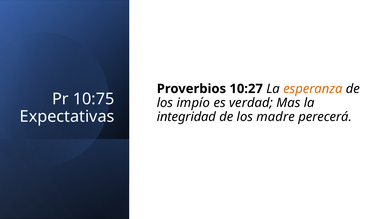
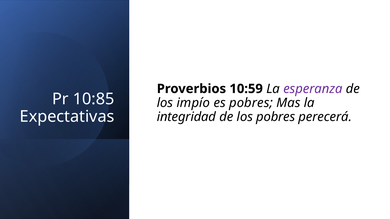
10:27: 10:27 -> 10:59 (246, 89)
esperanza colour: orange -> purple (313, 89)
10:75: 10:75 -> 10:85 (94, 99)
es verdad: verdad -> pobres (251, 103)
los madre: madre -> pobres (276, 117)
